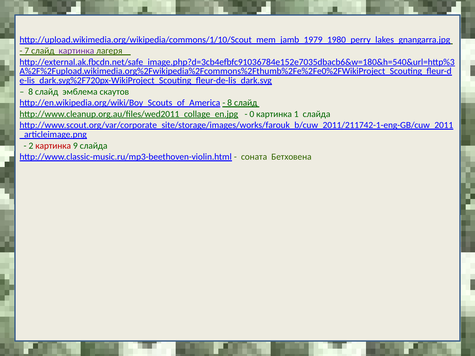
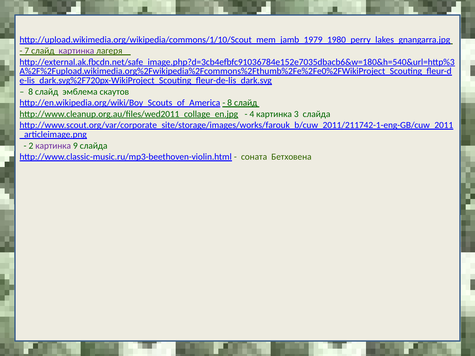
0: 0 -> 4 (252, 114)
1: 1 -> 3 (296, 114)
картинка colour: red -> purple (53, 146)
